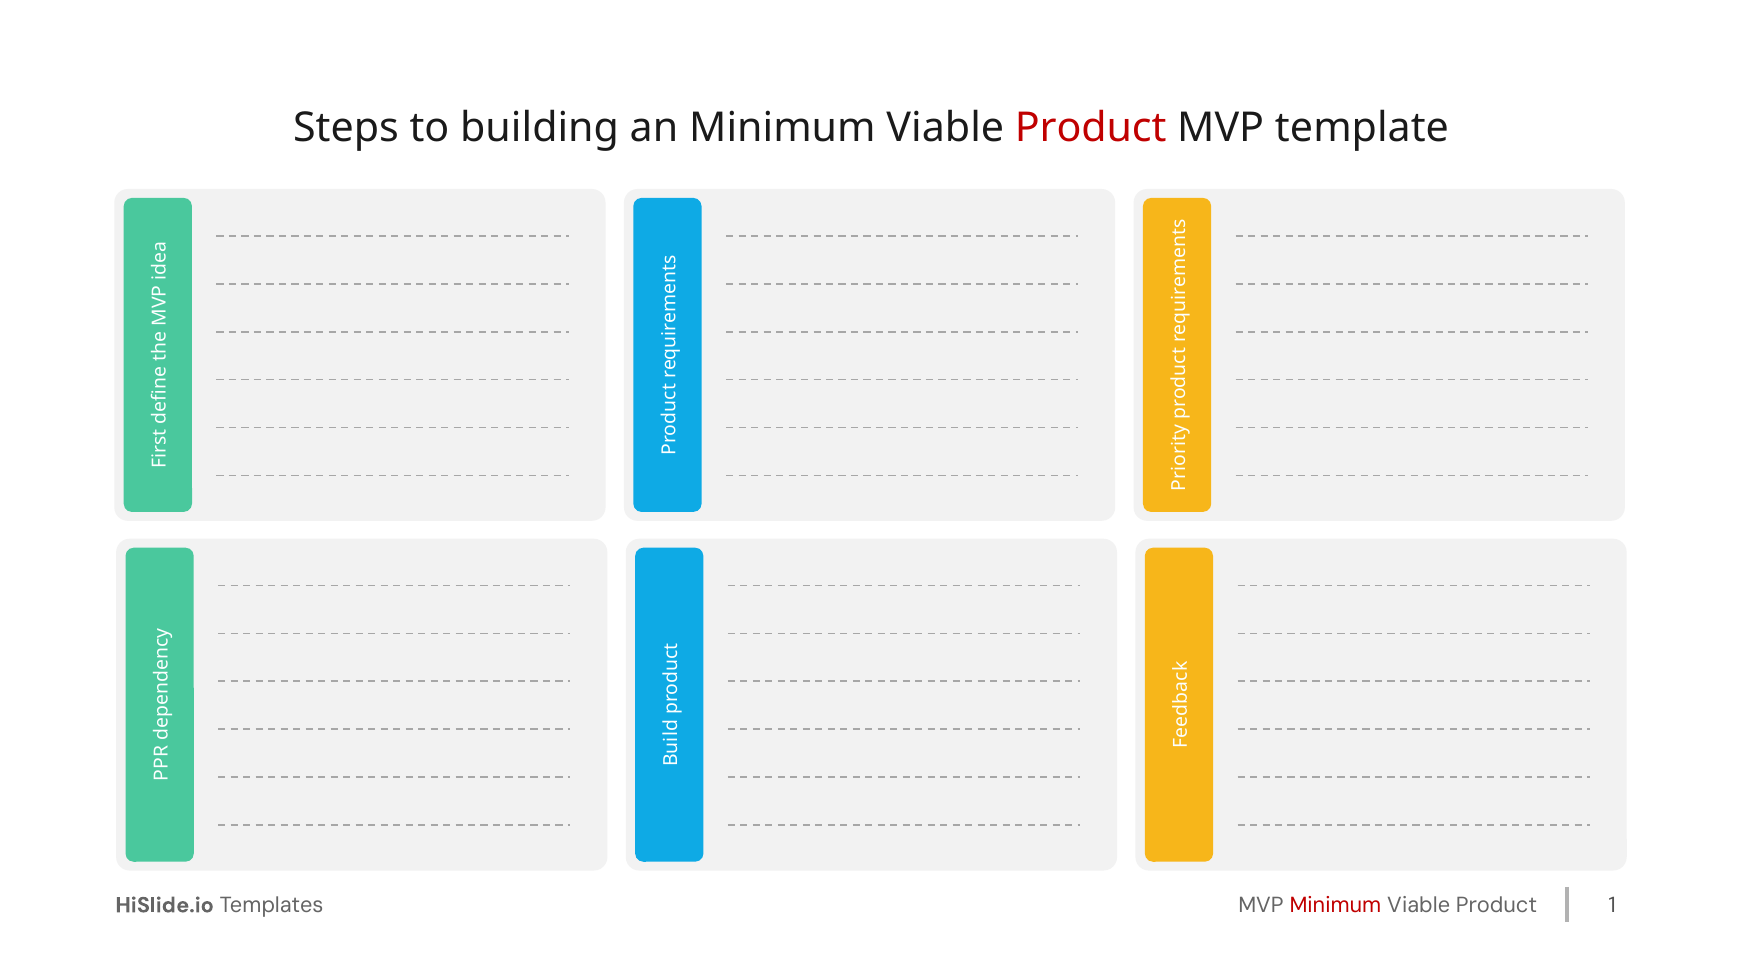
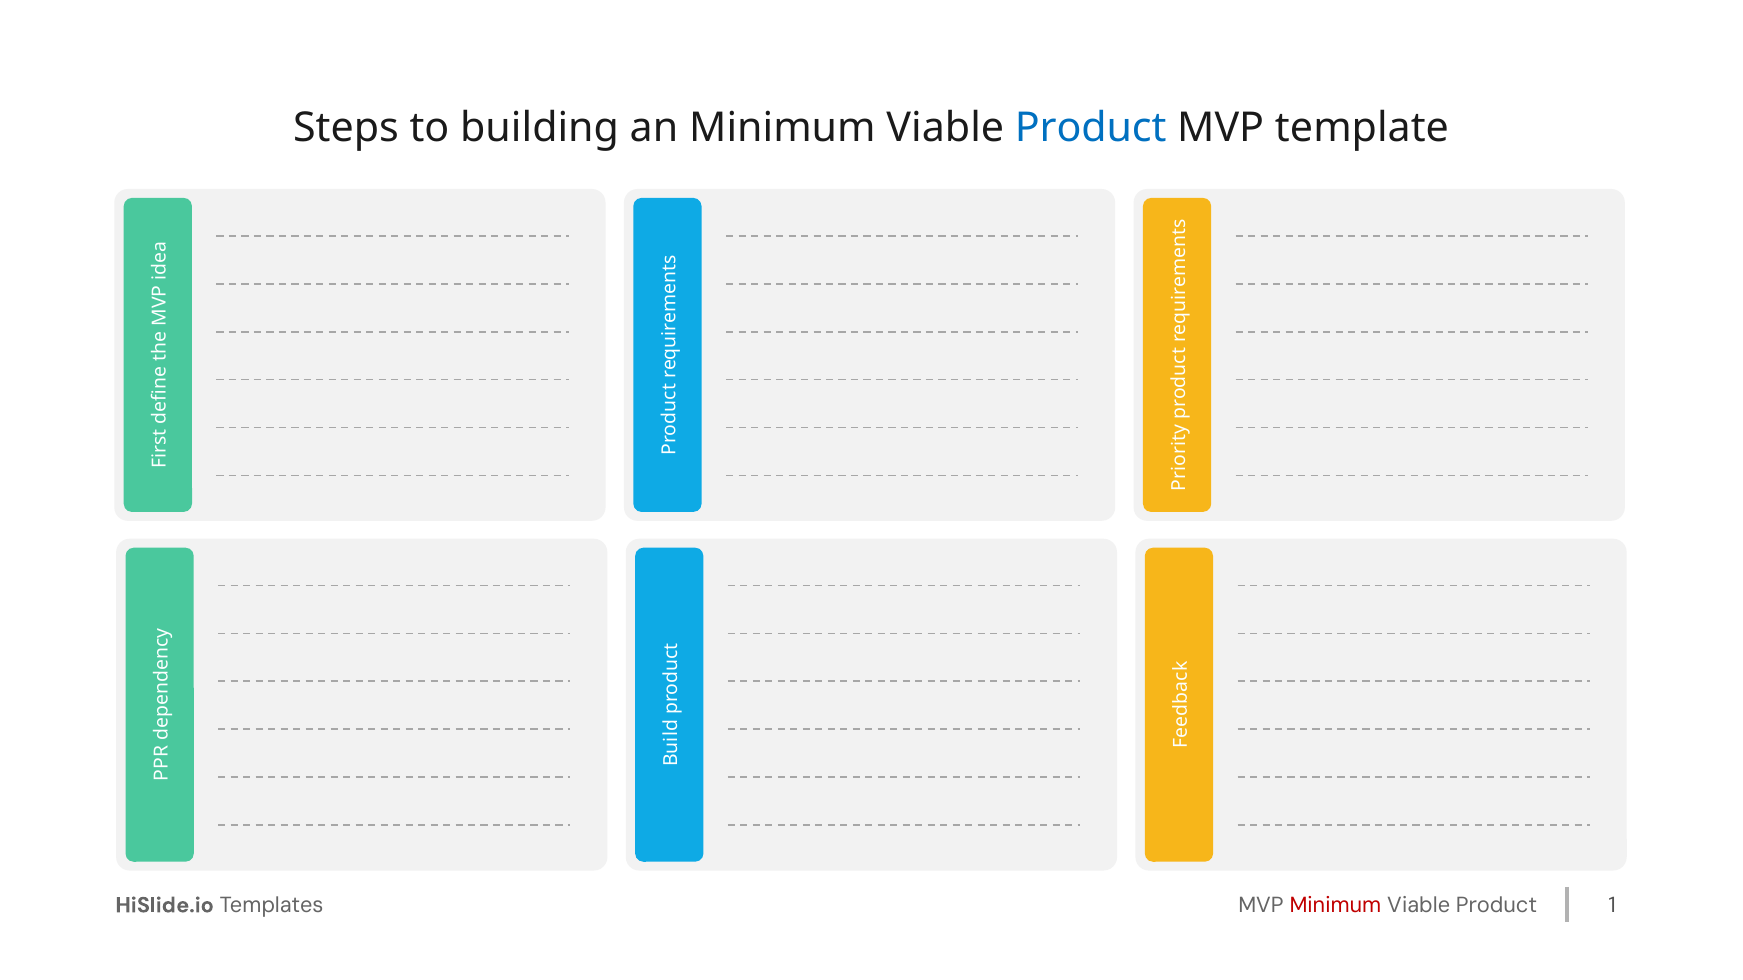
Product colour: red -> blue (1091, 128)
